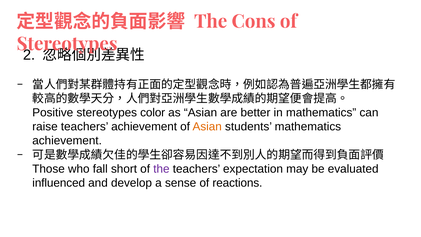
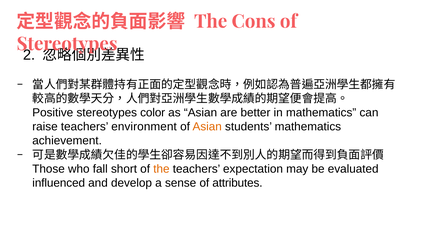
teachers achievement: achievement -> environment (144, 127)
the colour: purple -> orange (161, 169)
reactions: reactions -> attributes (237, 183)
